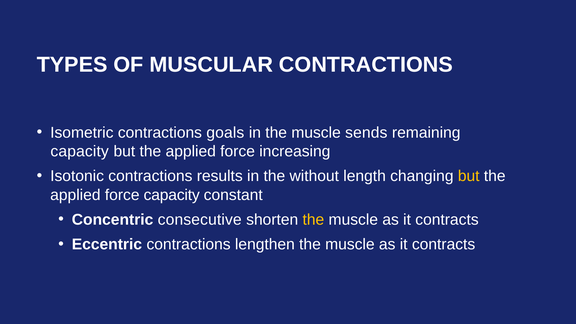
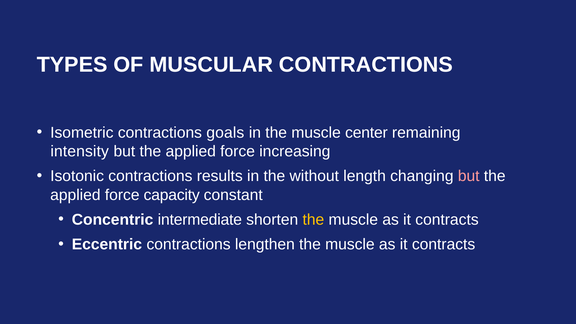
sends: sends -> center (366, 133)
capacity: capacity -> intensity (80, 151)
but colour: yellow -> pink (469, 176)
consecutive: consecutive -> intermediate (200, 220)
